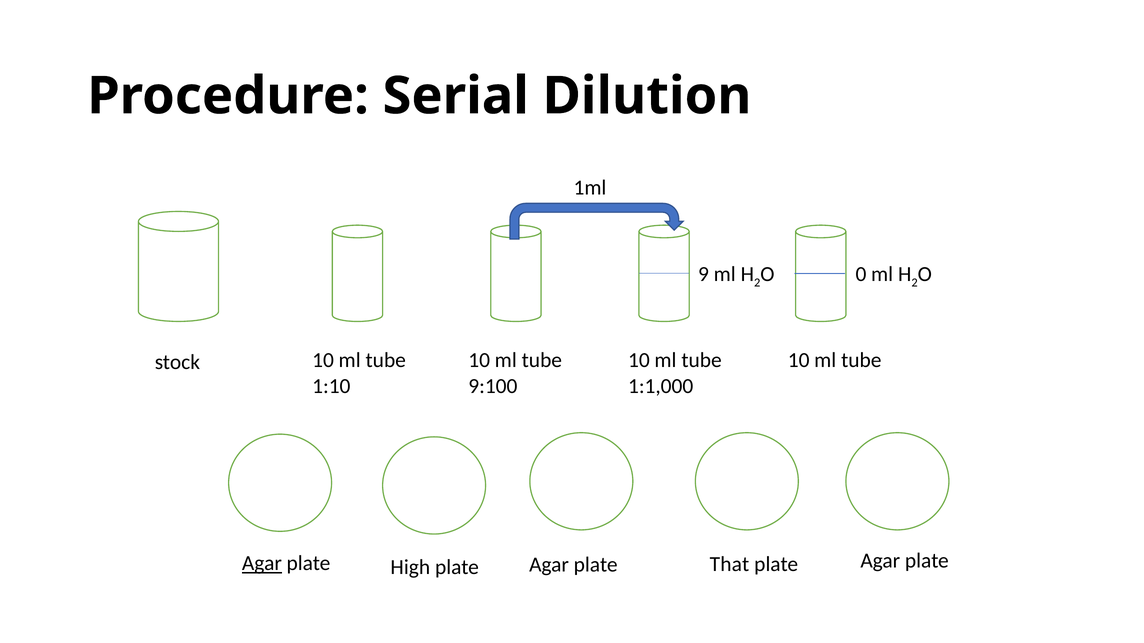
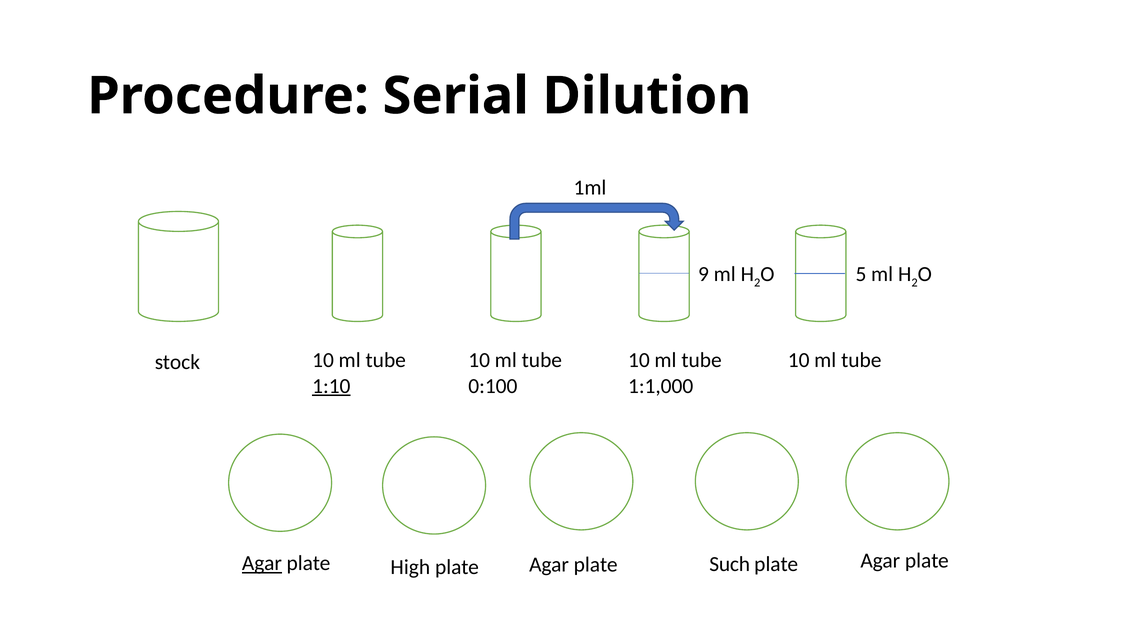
0: 0 -> 5 (861, 274)
1:10 underline: none -> present (331, 386)
9:100: 9:100 -> 0:100 (493, 386)
That: That -> Such (730, 565)
